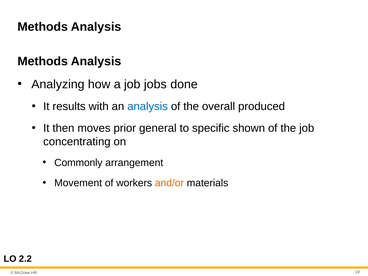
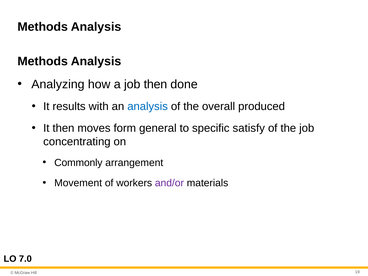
job jobs: jobs -> then (155, 84)
prior: prior -> form (125, 128)
shown: shown -> satisfy (249, 128)
and/or colour: orange -> purple (169, 183)
2.2: 2.2 -> 7.0 (25, 259)
